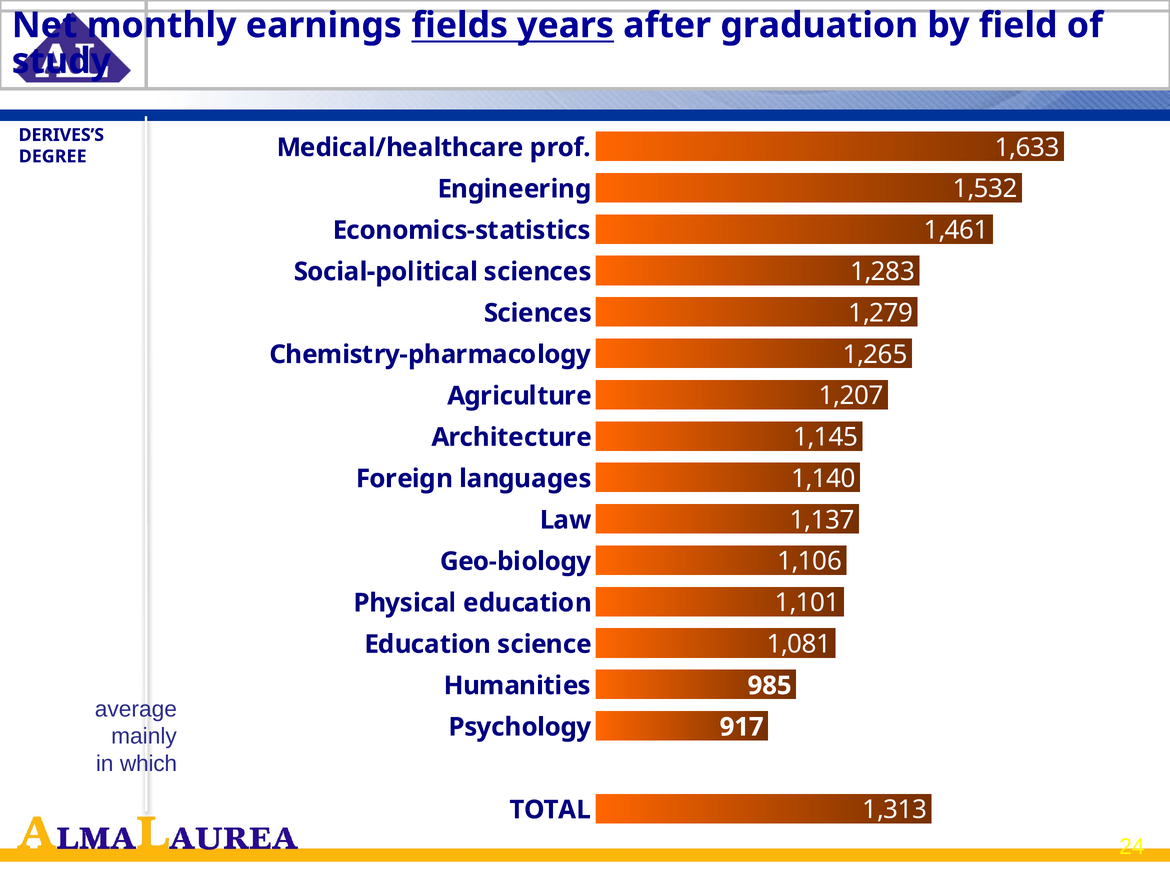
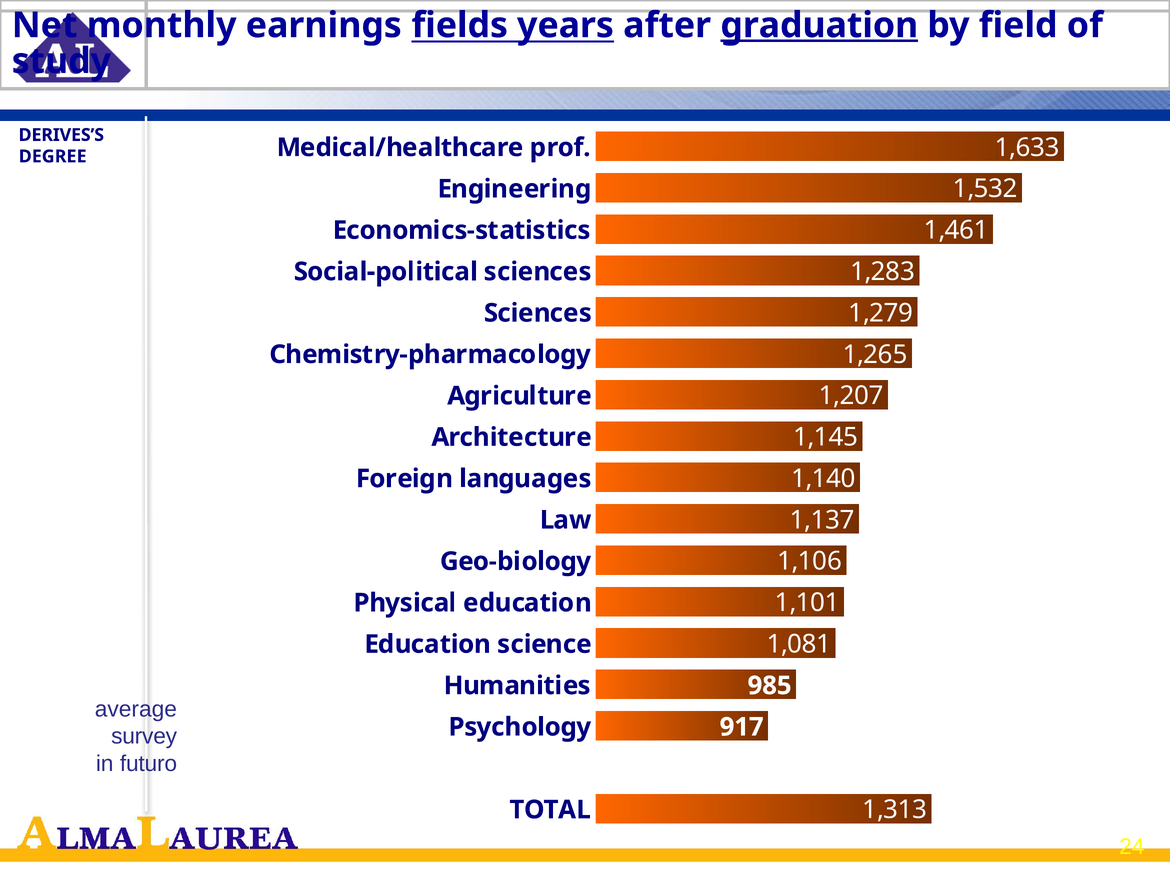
graduation underline: none -> present (819, 25)
mainly: mainly -> survey (144, 736)
which: which -> futuro (148, 763)
